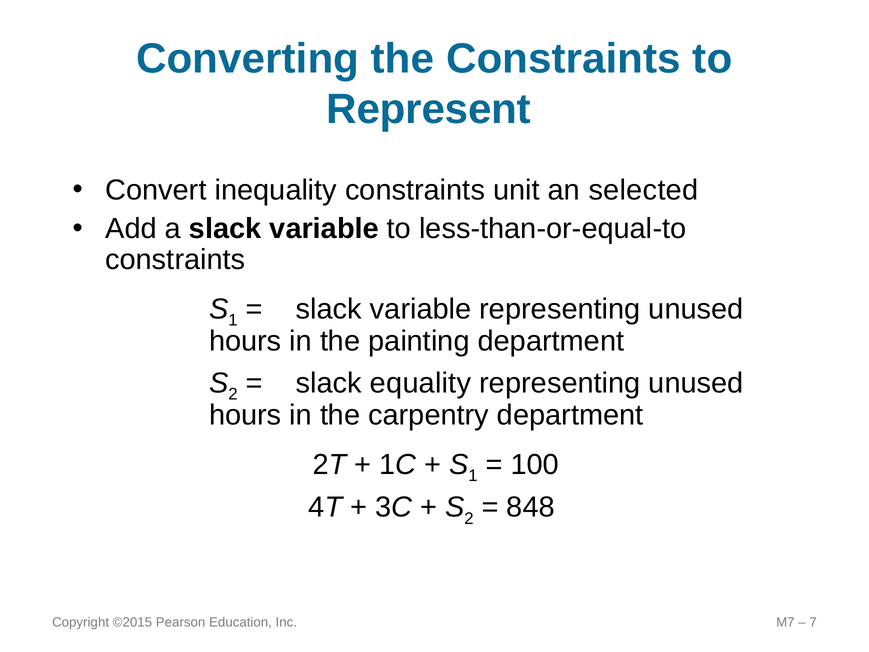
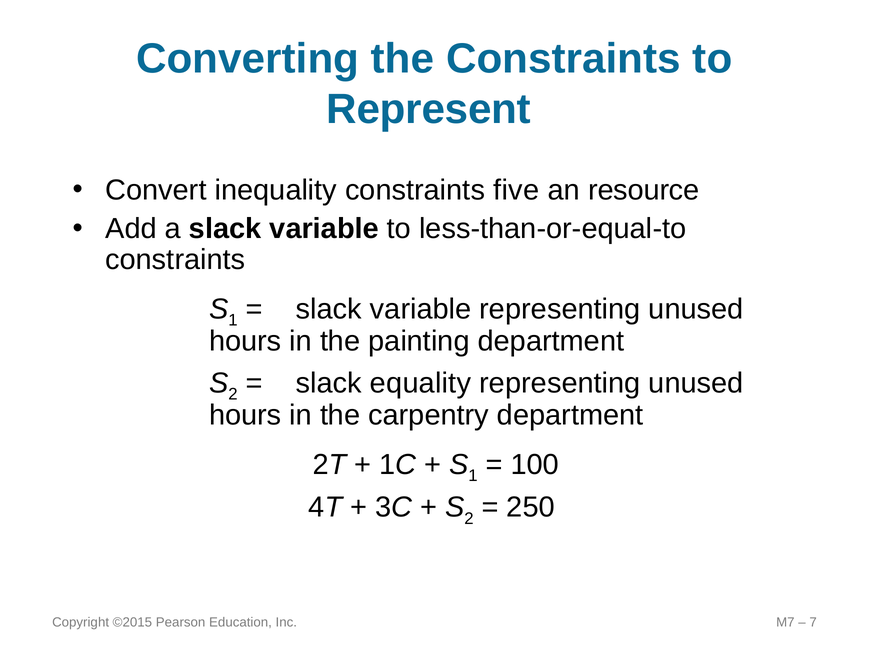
unit: unit -> five (516, 190)
selected: selected -> resource (644, 190)
848: 848 -> 250 (531, 507)
